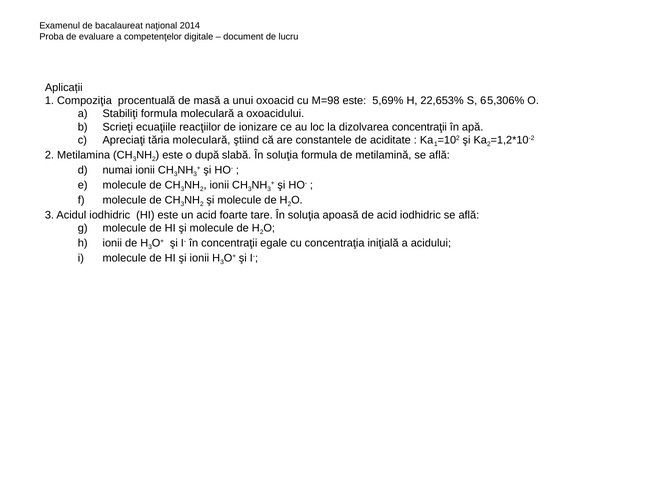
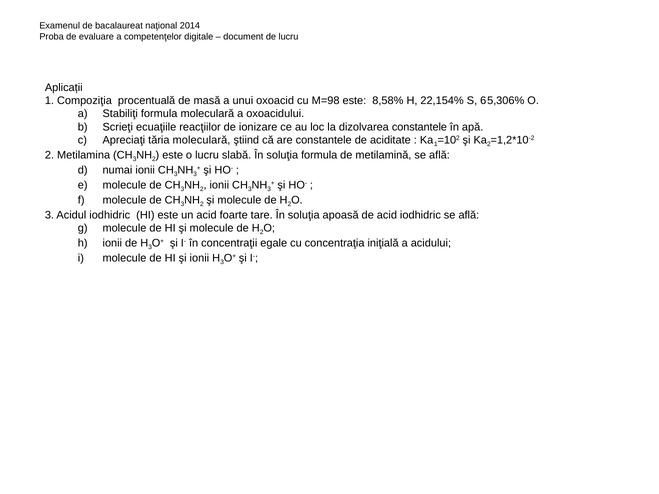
5,69%: 5,69% -> 8,58% (388, 101)
22,653%: 22,653% -> 22,154% (442, 101)
dizolvarea concentraţii: concentraţii -> constantele (419, 127)
o după: după -> lucru (207, 155)
